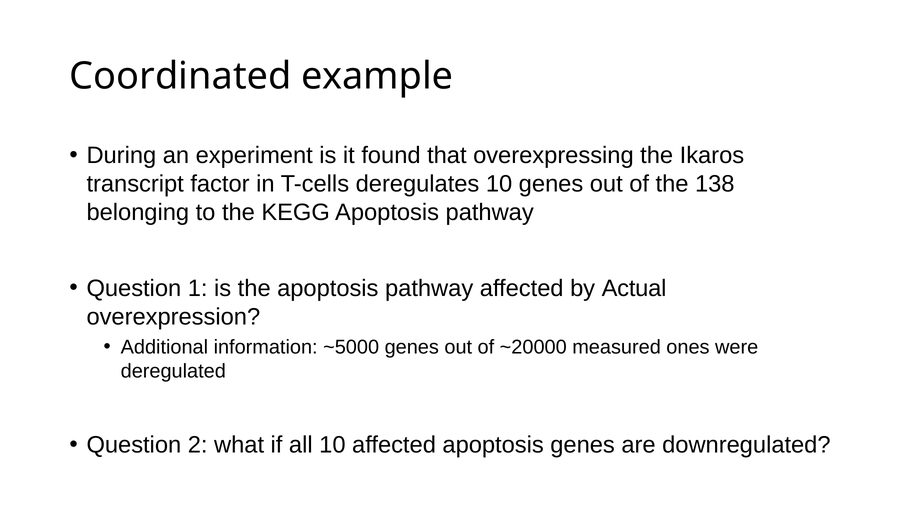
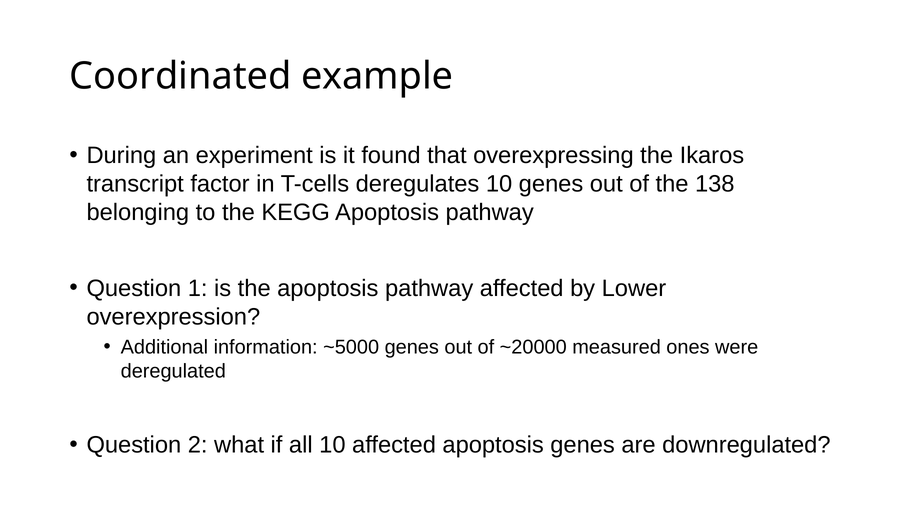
Actual: Actual -> Lower (634, 289)
